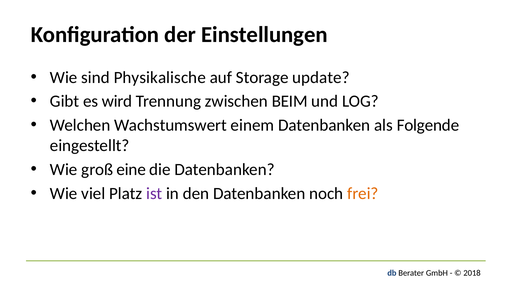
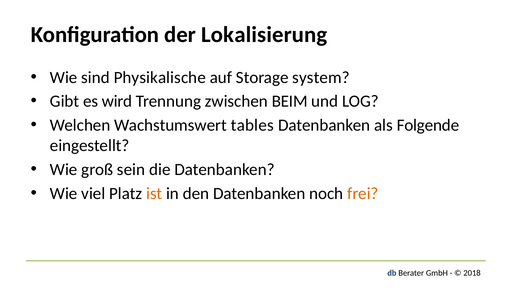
Einstellungen: Einstellungen -> Lokalisierung (264, 35)
update: update -> system (321, 77)
einem: einem -> tables (252, 125)
eine: eine -> sein (131, 170)
ist colour: purple -> orange (154, 193)
